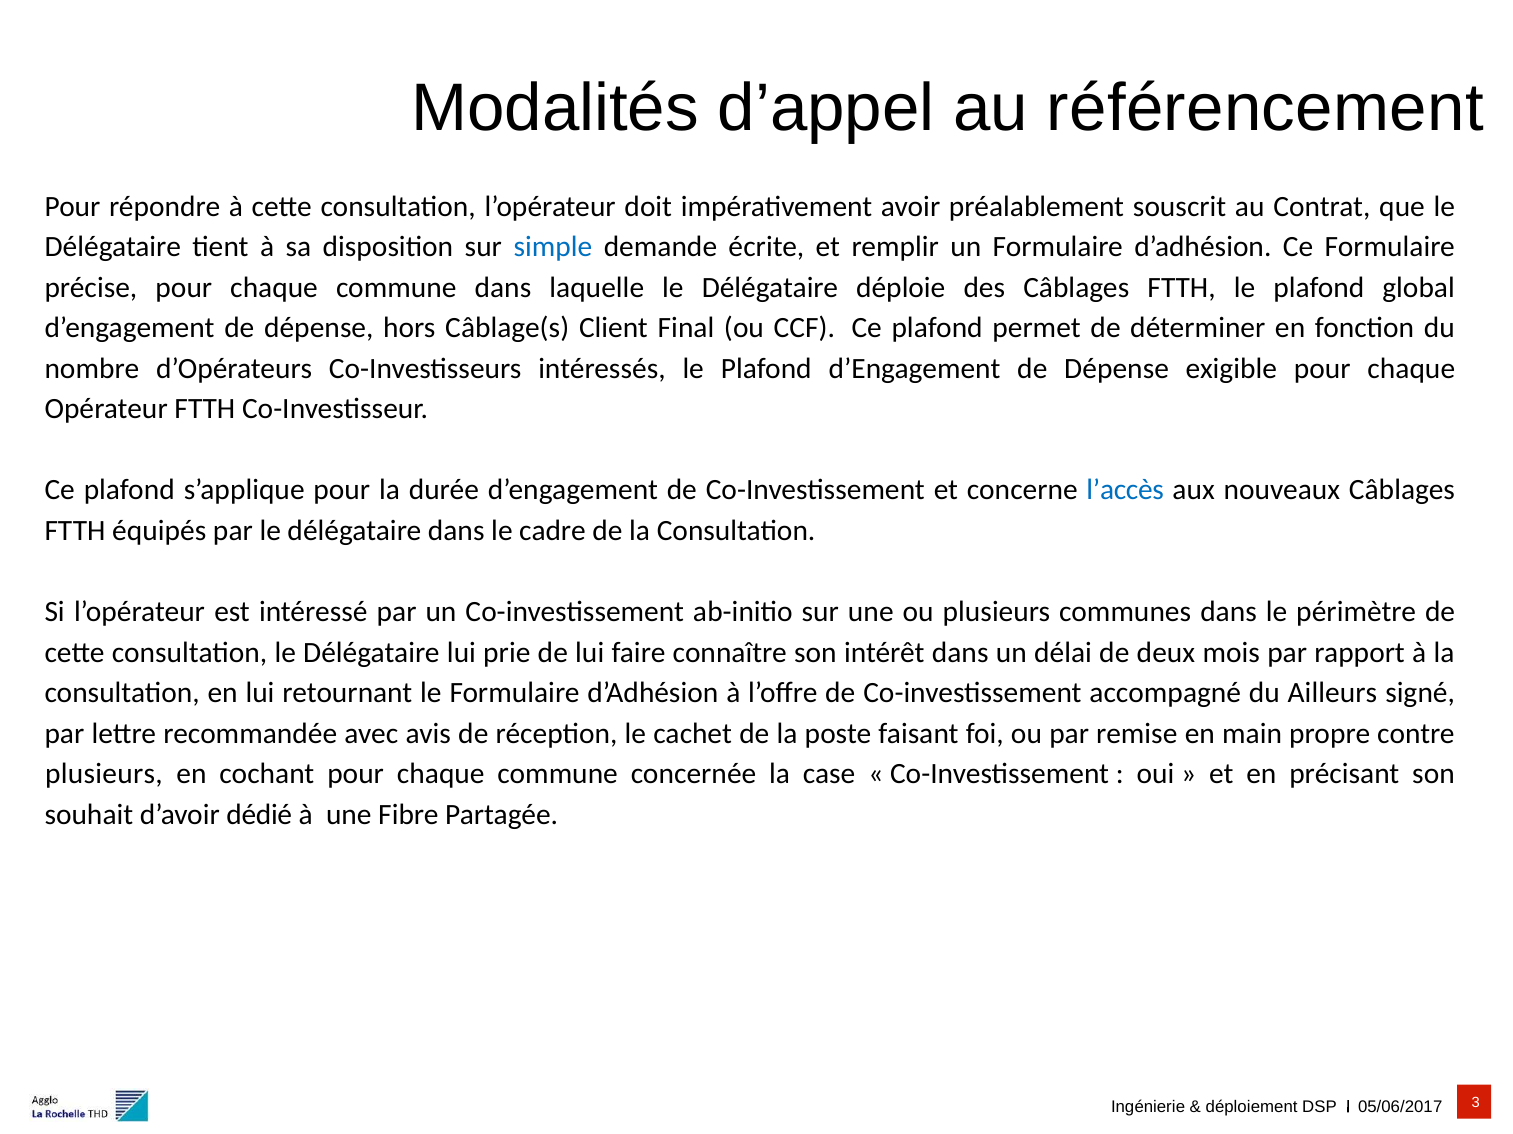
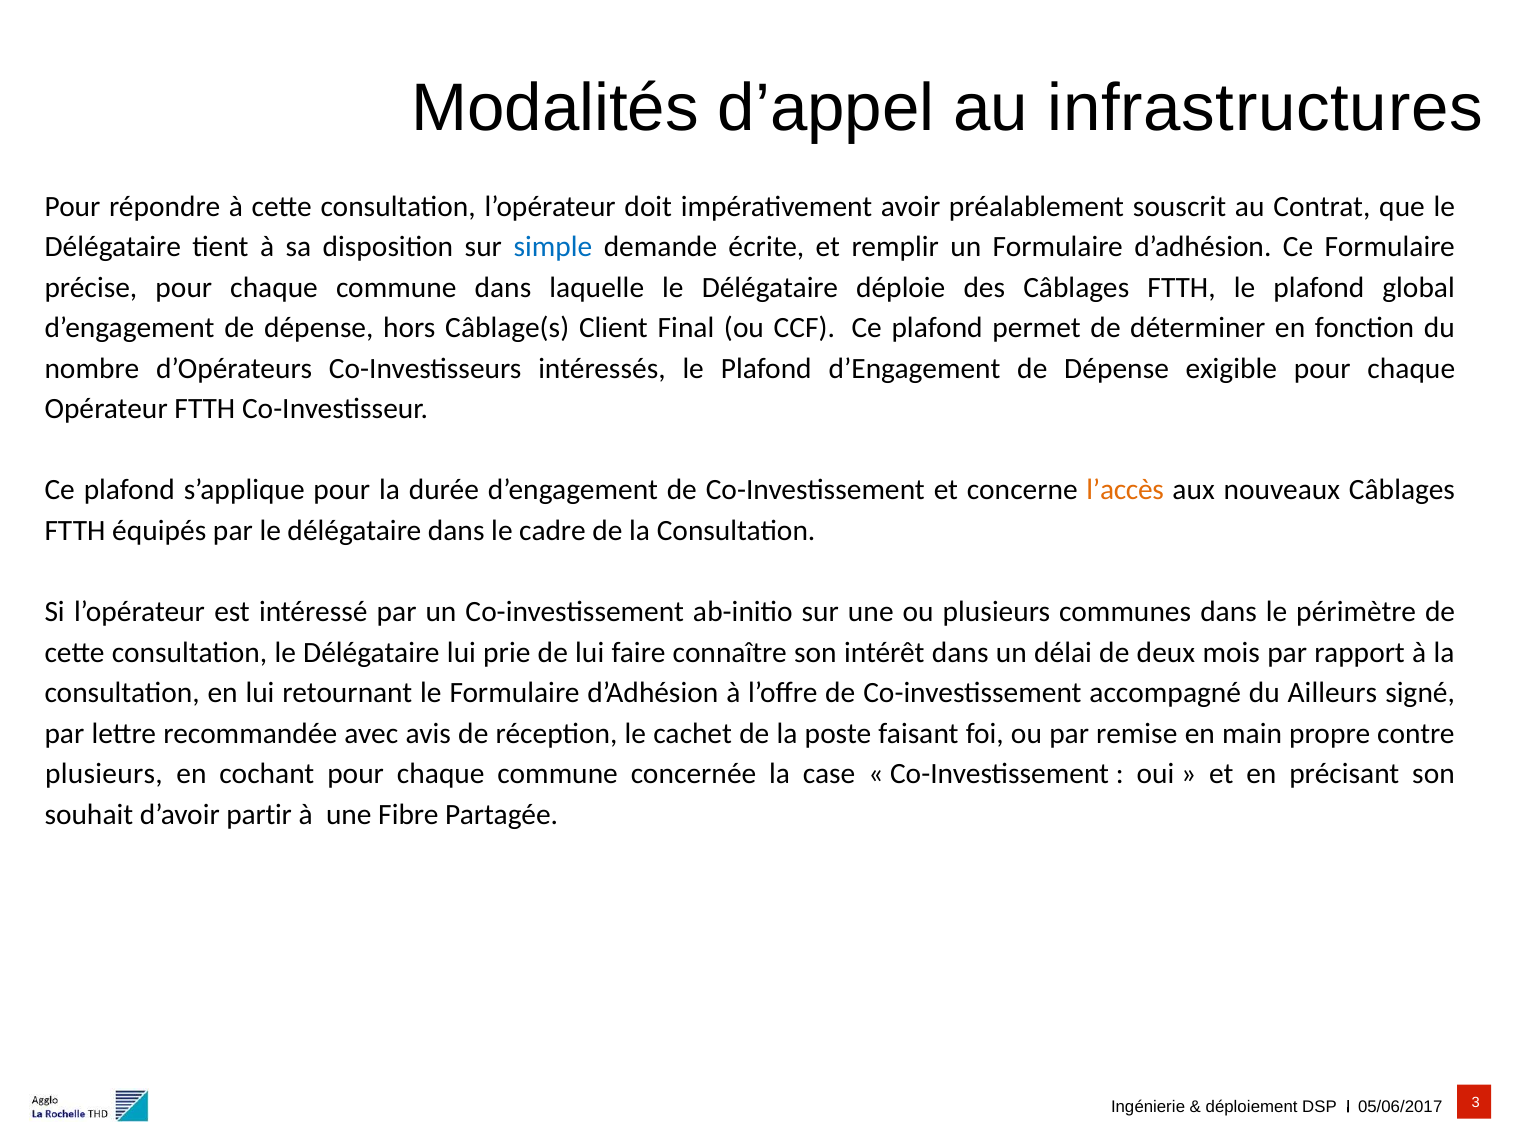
référencement: référencement -> infrastructures (1265, 108)
l’accès colour: blue -> orange (1125, 490)
dédié: dédié -> partir (259, 815)
